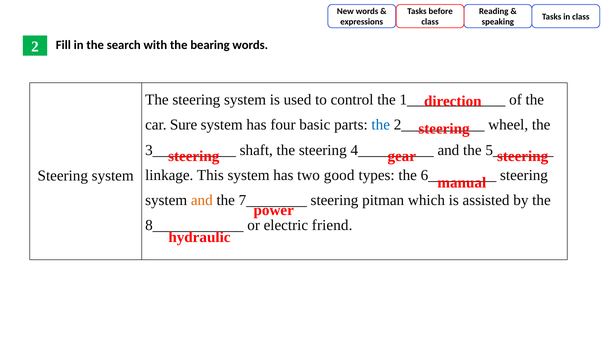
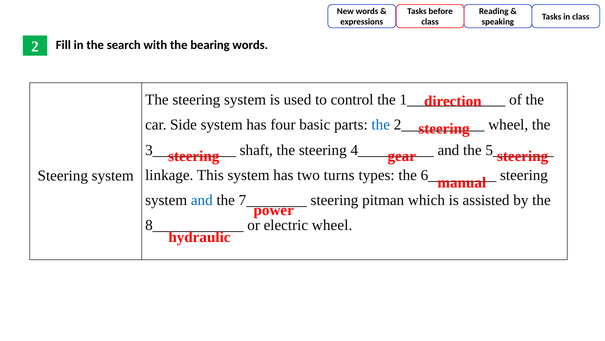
Sure: Sure -> Side (183, 125)
good: good -> turns (339, 175)
and colour: orange -> blue (202, 200)
electric friend: friend -> wheel (332, 225)
